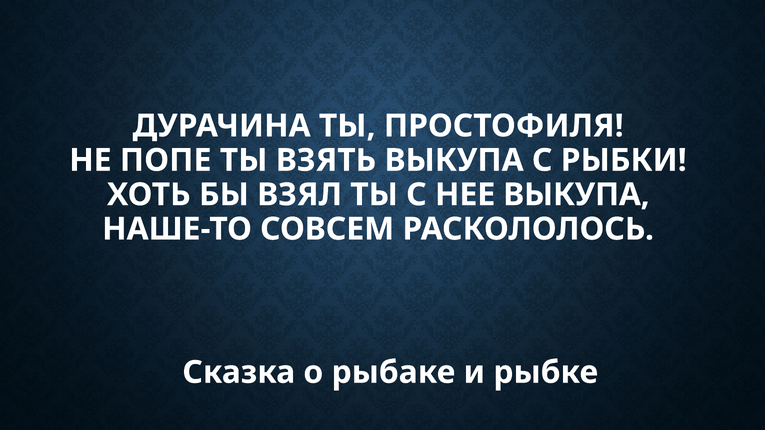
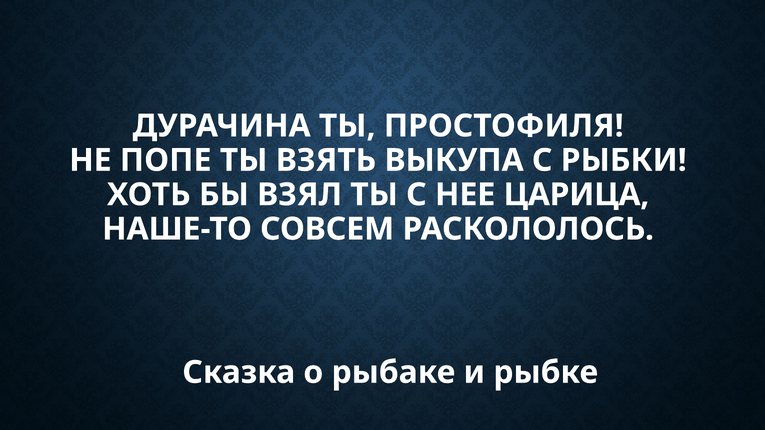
НЕЕ ВЫКУПА: ВЫКУПА -> ЦАРИЦА (576, 195)
